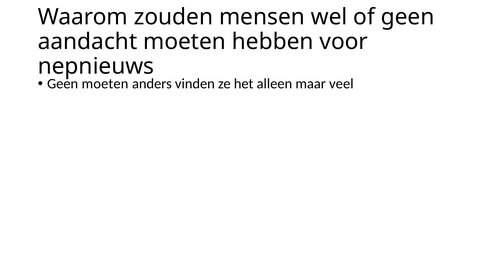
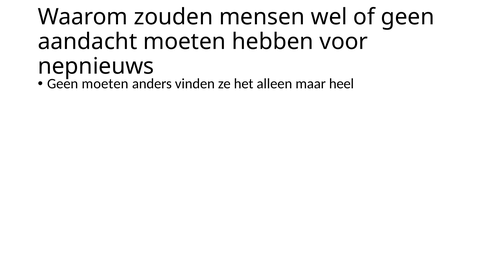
veel: veel -> heel (341, 84)
